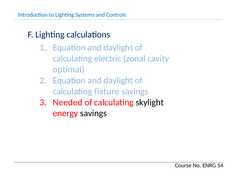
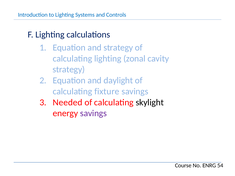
daylight: daylight -> strategy (118, 48)
calculating electric: electric -> lighting (108, 59)
optimal: optimal -> strategy (69, 70)
savings colour: black -> purple (93, 113)
